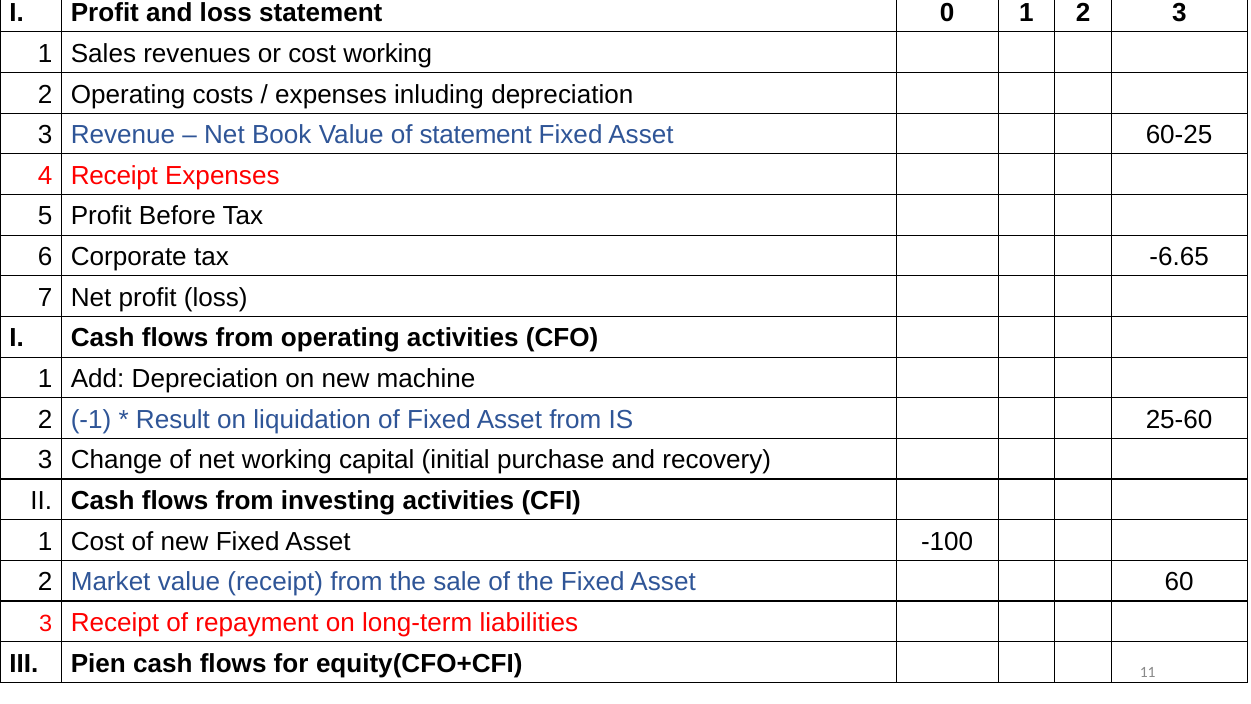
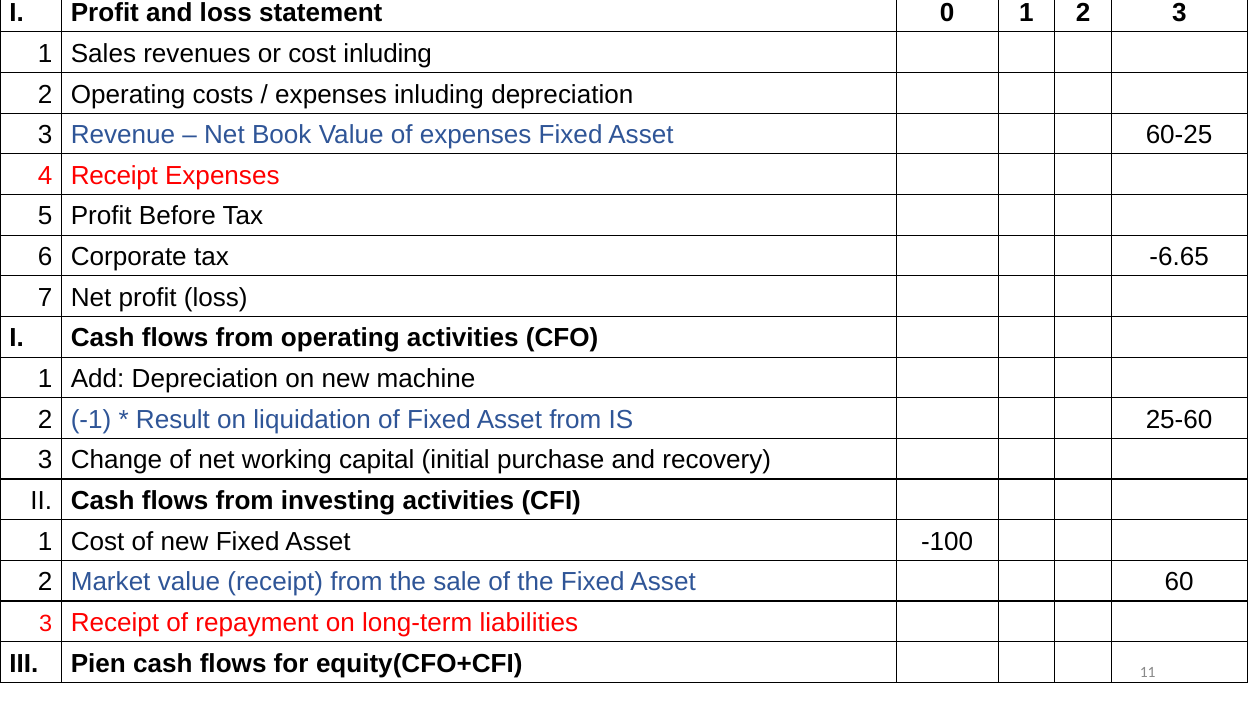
cost working: working -> inluding (388, 54)
of statement: statement -> expenses (476, 135)
